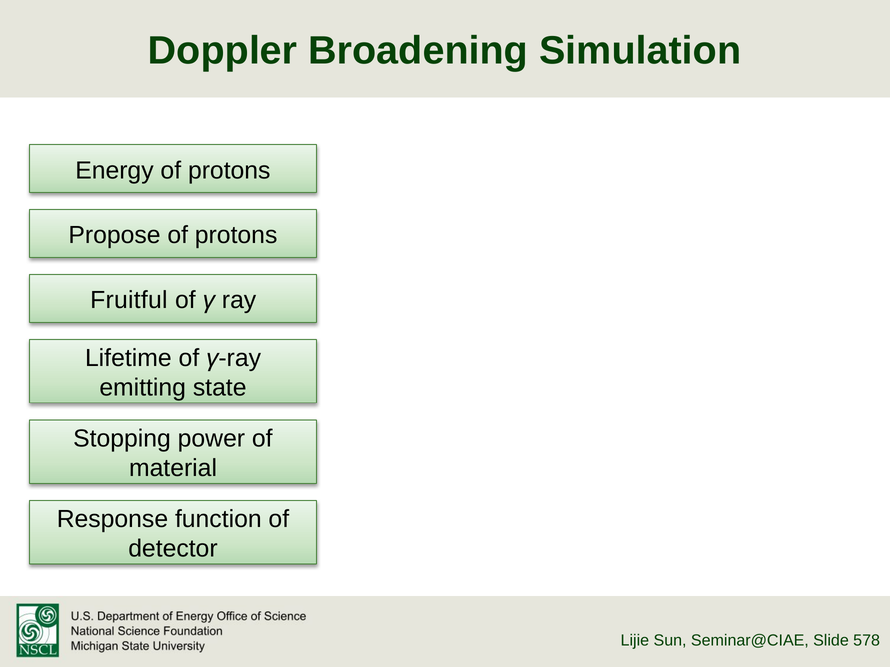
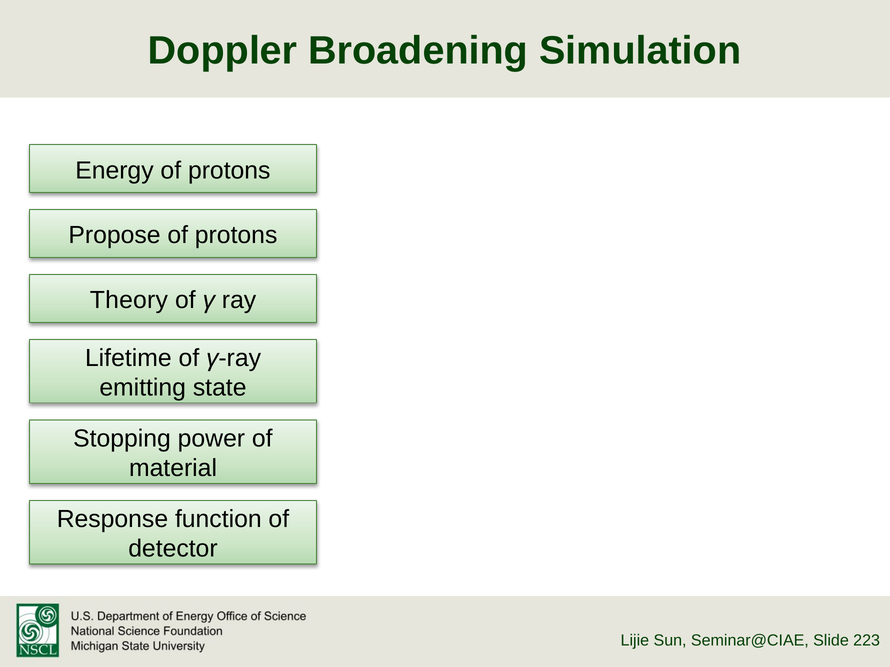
Fruitful: Fruitful -> Theory (129, 300)
578: 578 -> 223 (867, 641)
